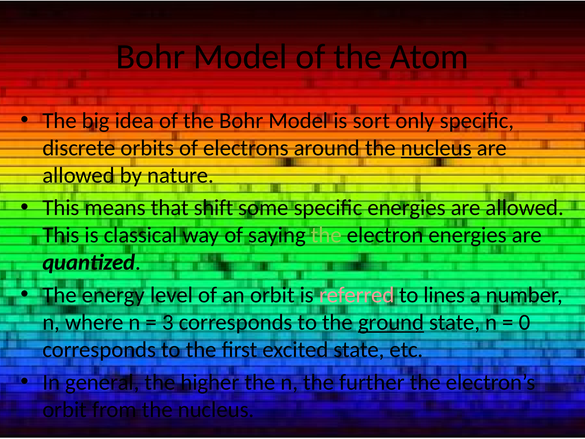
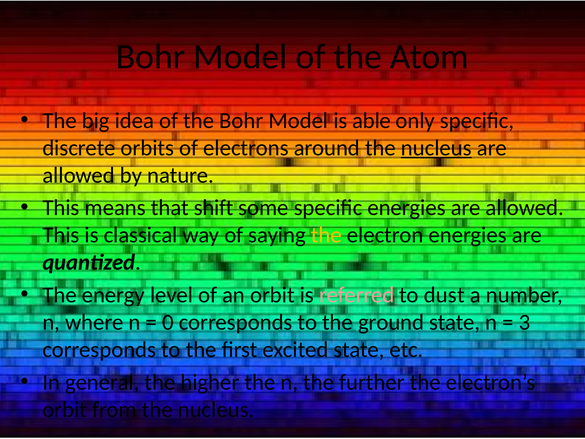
sort: sort -> able (372, 121)
the colour: light green -> yellow (326, 235)
lines: lines -> dust (444, 295)
3: 3 -> 0 (168, 322)
ground underline: present -> none (391, 322)
0: 0 -> 3 (524, 322)
